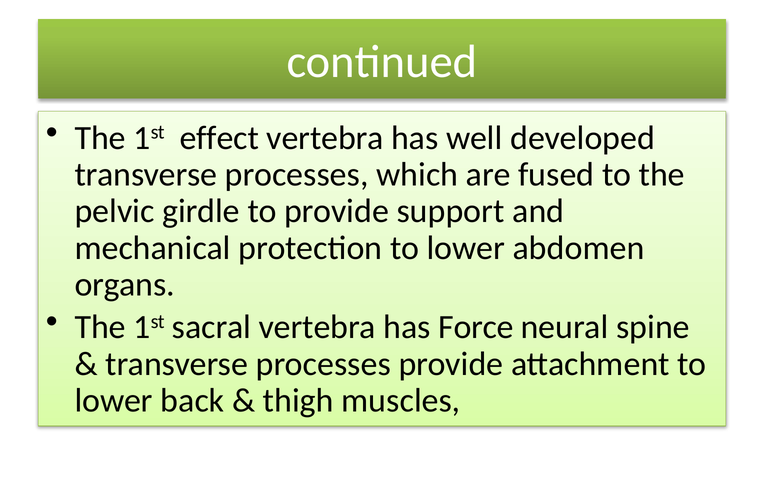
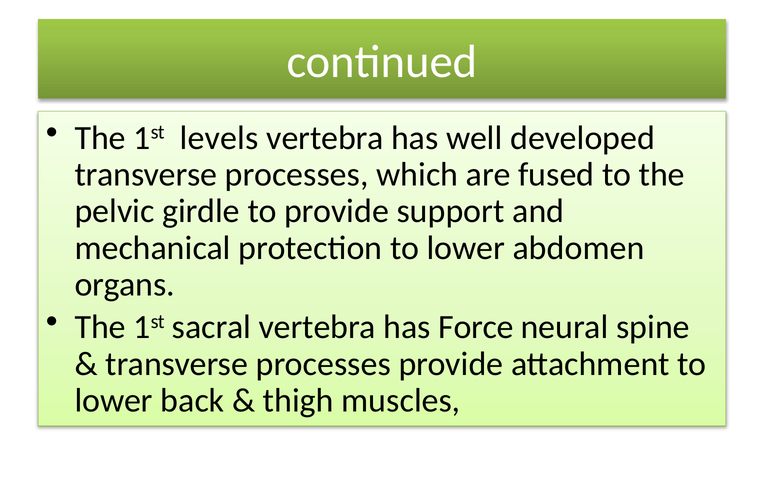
effect: effect -> levels (219, 138)
